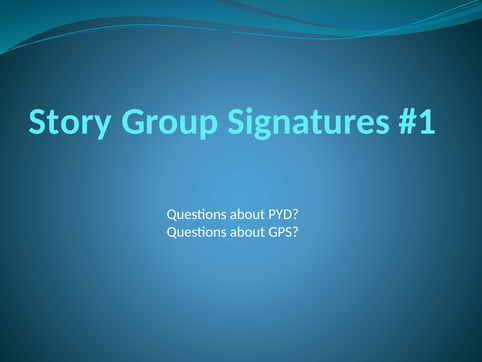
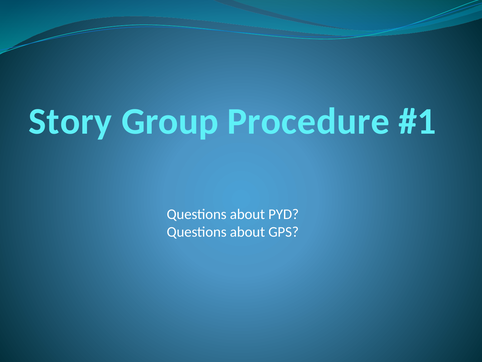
Signatures: Signatures -> Procedure (308, 121)
